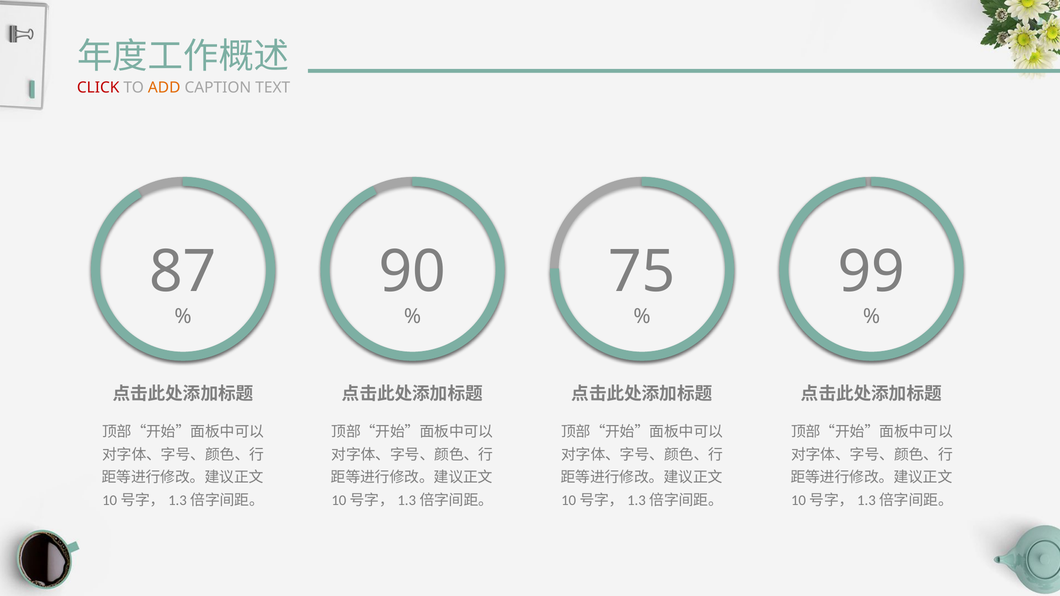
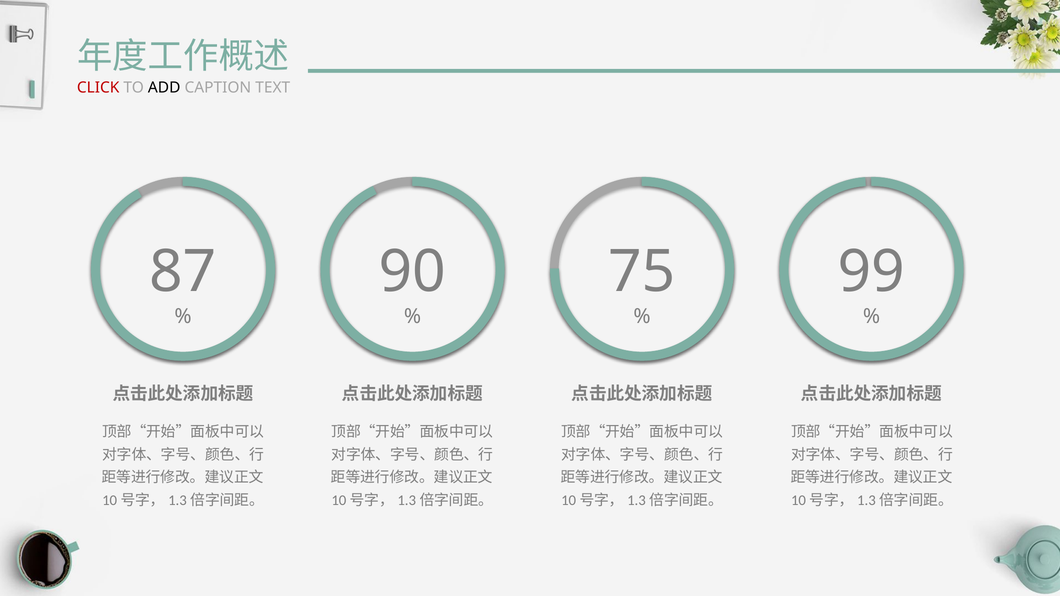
ADD colour: orange -> black (164, 88)
